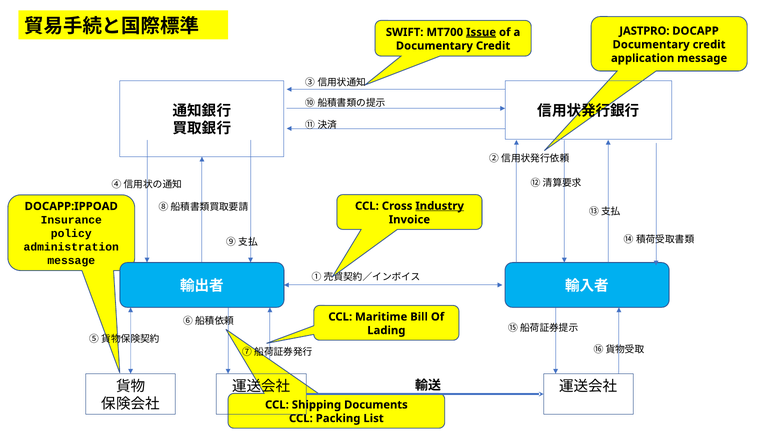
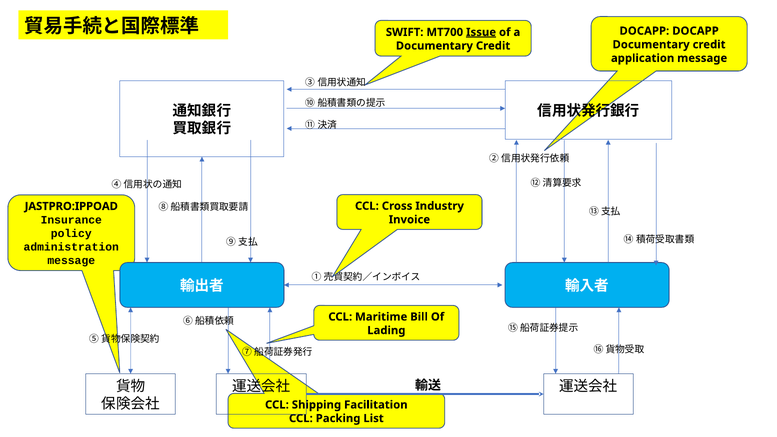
JASTPRO: JASTPRO -> DOCAPP (644, 31)
Industry underline: present -> none (440, 206)
DOCAPP:IPPOAD: DOCAPP:IPPOAD -> JASTPRO:IPPOAD (71, 206)
Documents: Documents -> Facilitation (376, 405)
